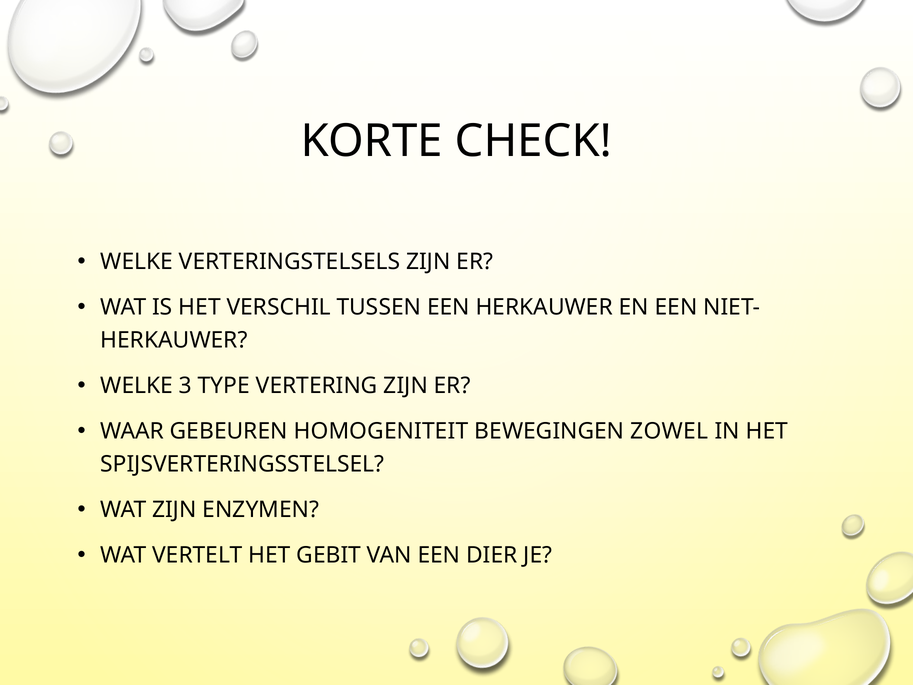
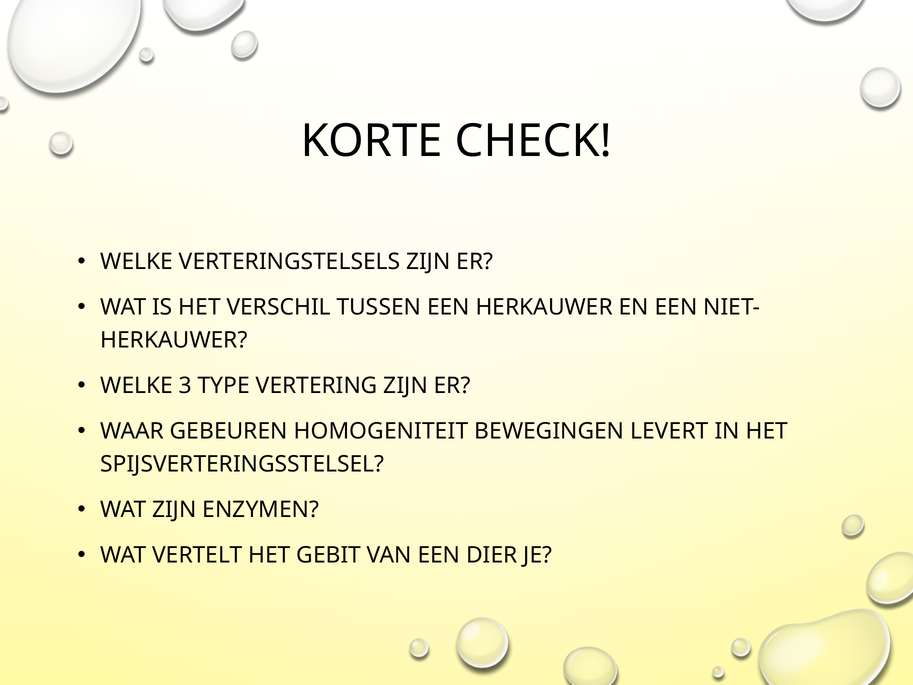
ZOWEL: ZOWEL -> LEVERT (669, 431)
